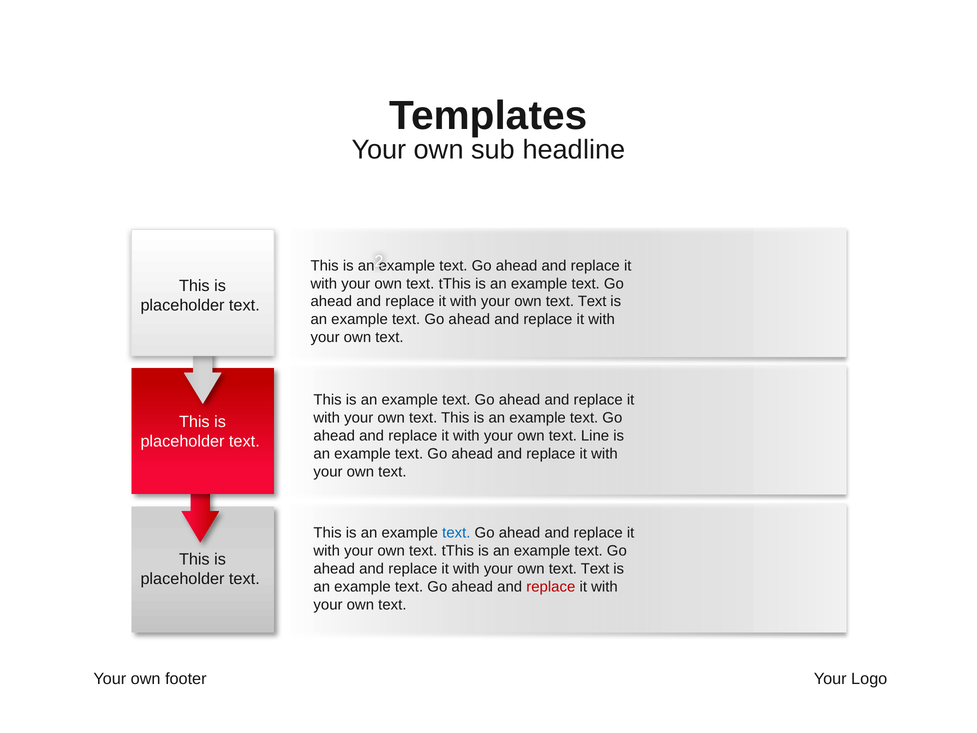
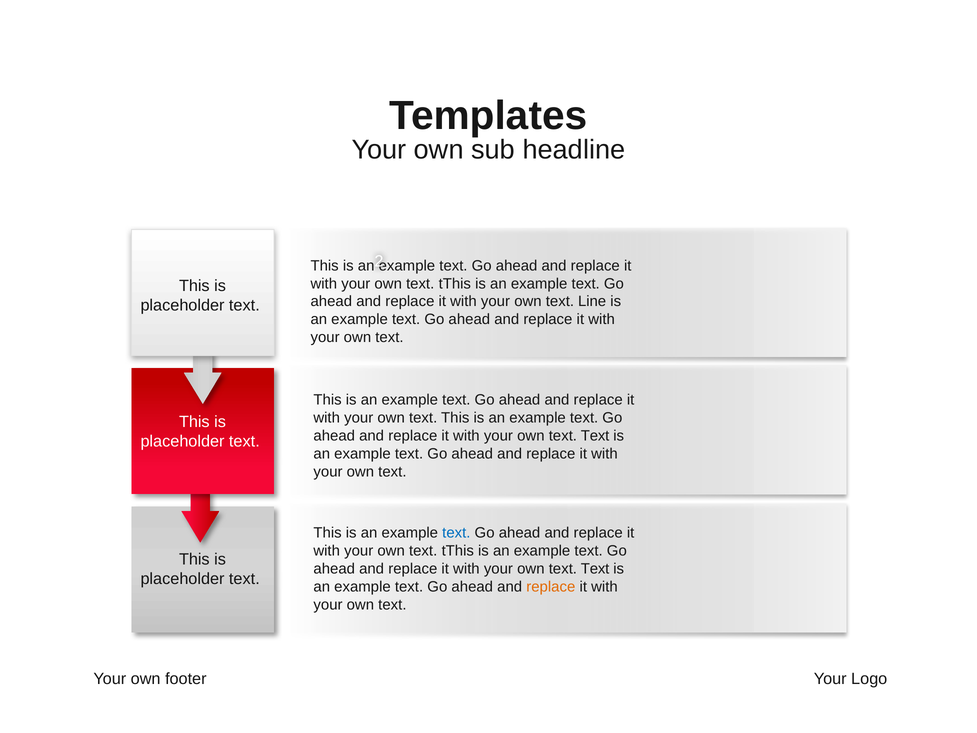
Text: Text -> Line (592, 301)
Line: Line -> Text (595, 436)
replace colour: red -> orange (551, 587)
